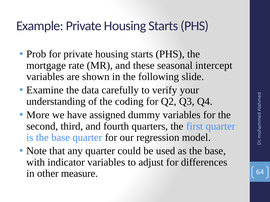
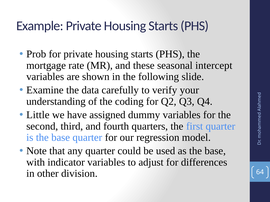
More: More -> Little (38, 115)
measure: measure -> division (79, 174)
